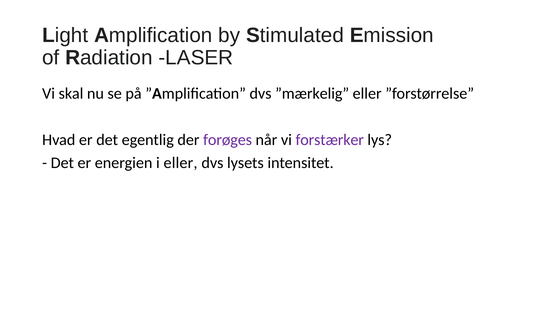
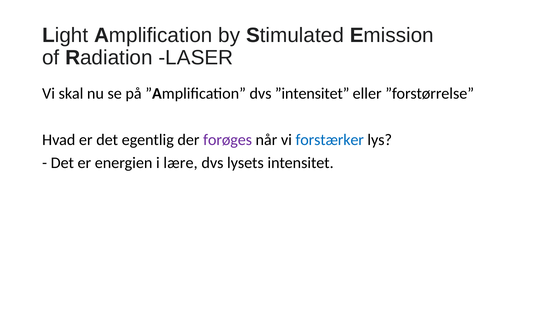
”mærkelig: ”mærkelig -> ”intensitet (312, 93)
forstærker colour: purple -> blue (330, 140)
i eller: eller -> lære (181, 163)
